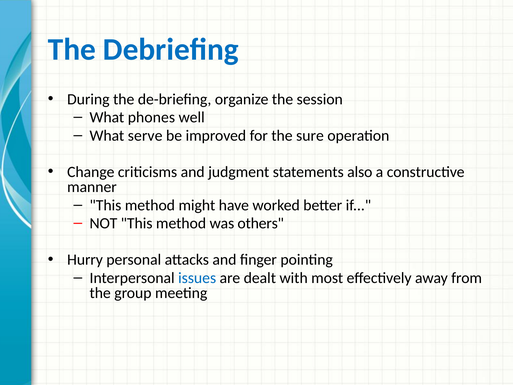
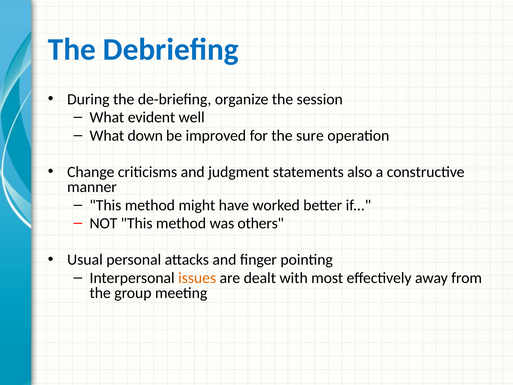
phones: phones -> evident (151, 117)
serve: serve -> down (145, 136)
Hurry: Hurry -> Usual (85, 260)
issues colour: blue -> orange (197, 278)
